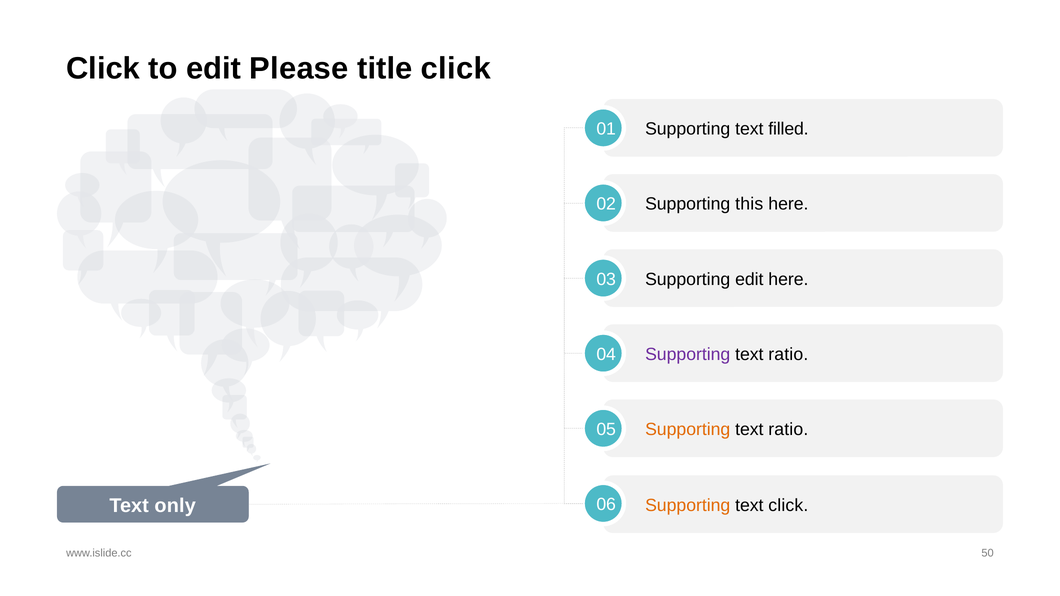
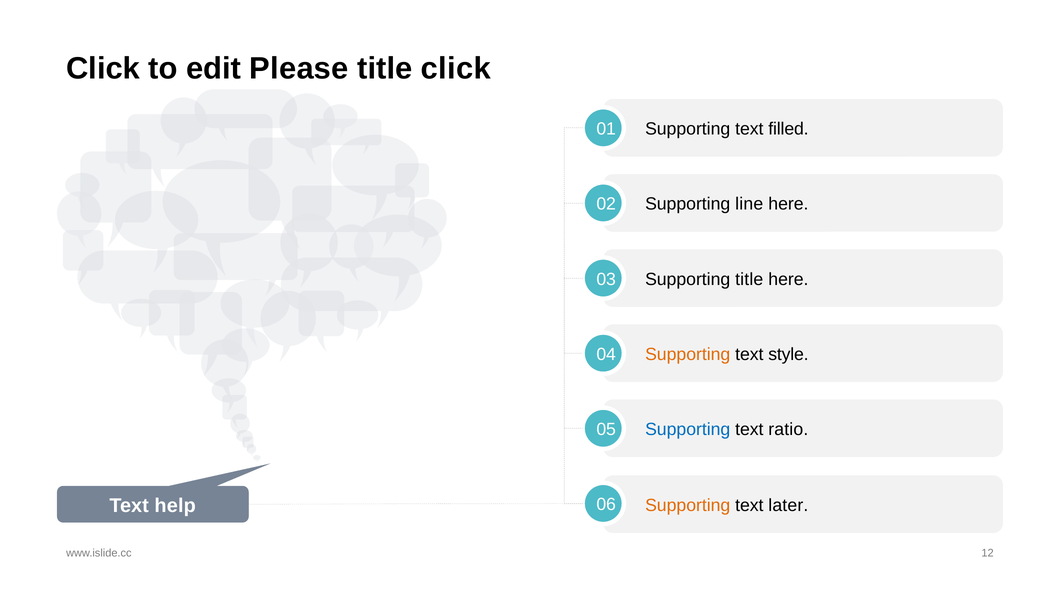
this: this -> line (749, 204)
Supporting edit: edit -> title (749, 279)
Supporting colour: purple -> orange (688, 355)
ratio: ratio -> style (788, 355)
Supporting colour: orange -> blue (688, 430)
only: only -> help (175, 506)
text click: click -> later (788, 506)
50: 50 -> 12 (988, 553)
